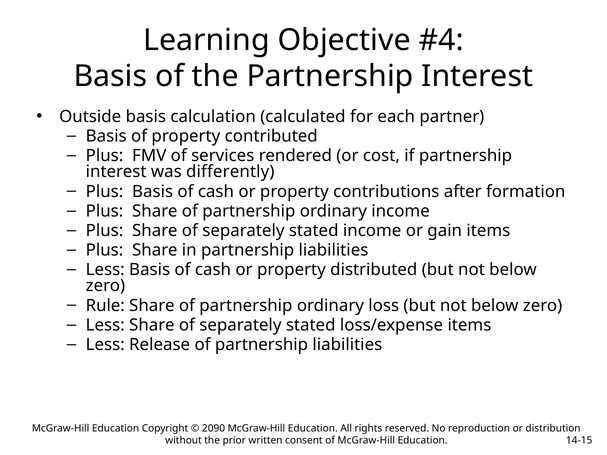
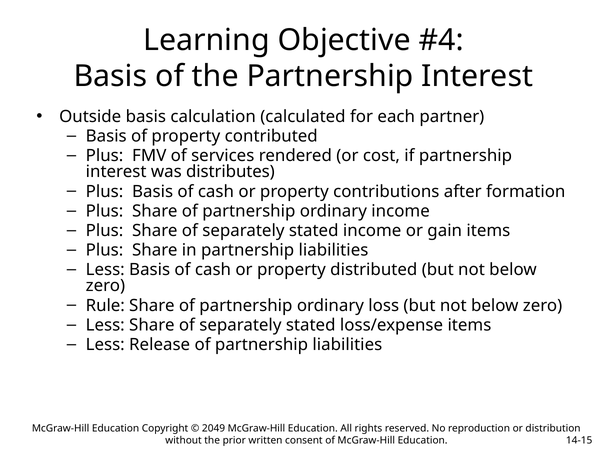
differently: differently -> distributes (230, 172)
2090: 2090 -> 2049 (214, 429)
